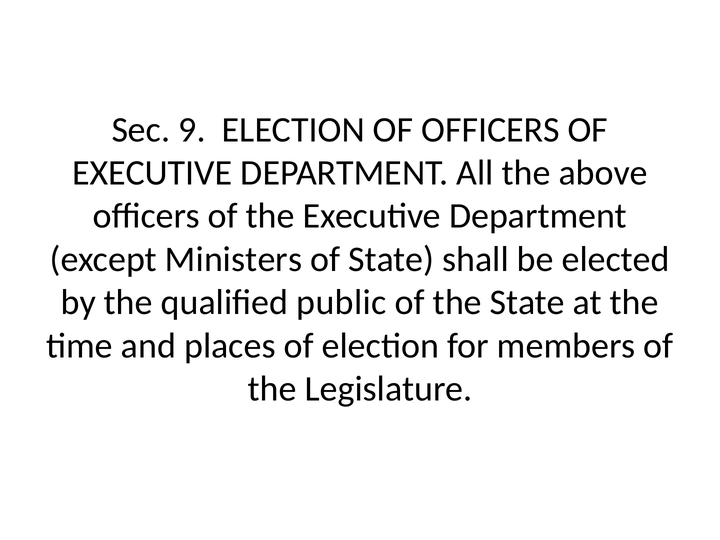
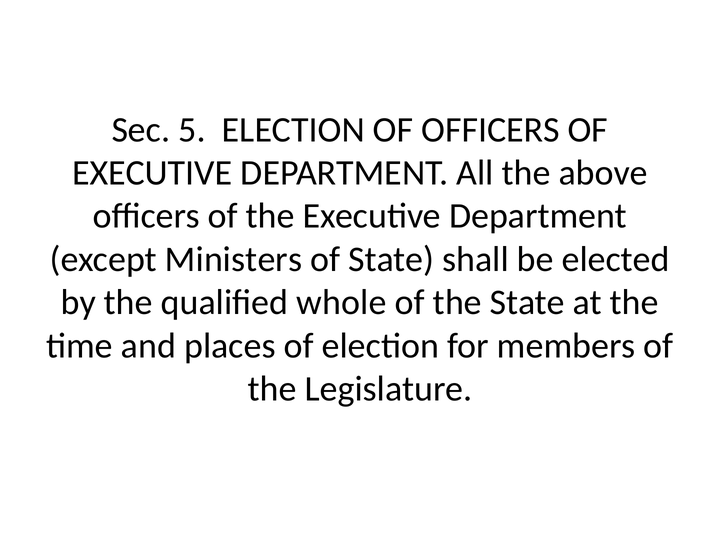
9: 9 -> 5 (192, 130)
public: public -> whole (342, 303)
